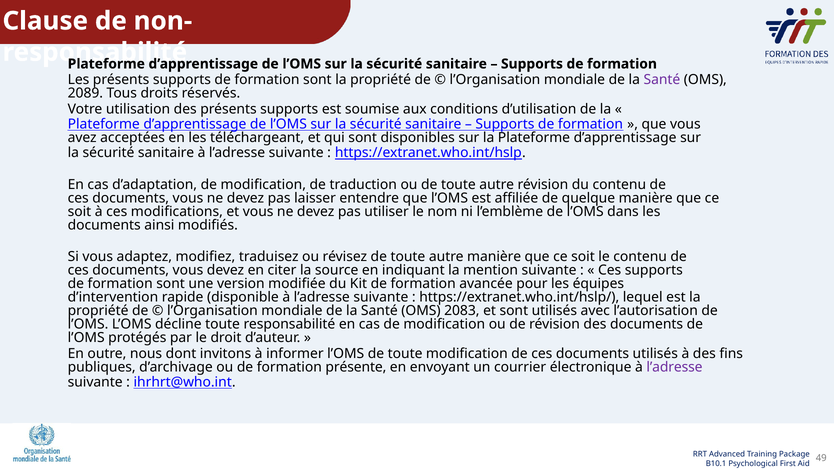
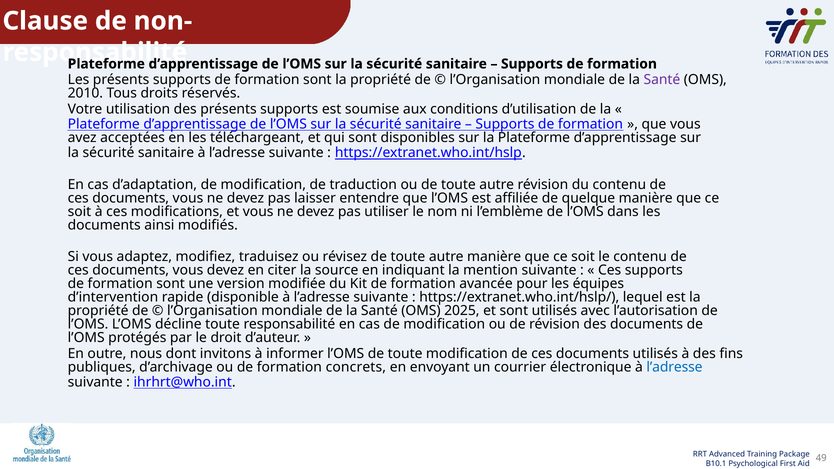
2089: 2089 -> 2010 (85, 93)
2083: 2083 -> 2025 (462, 311)
présente: présente -> concrets (356, 367)
l’adresse colour: purple -> blue (674, 367)
